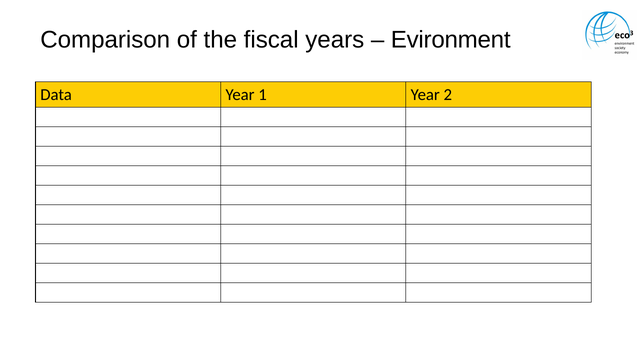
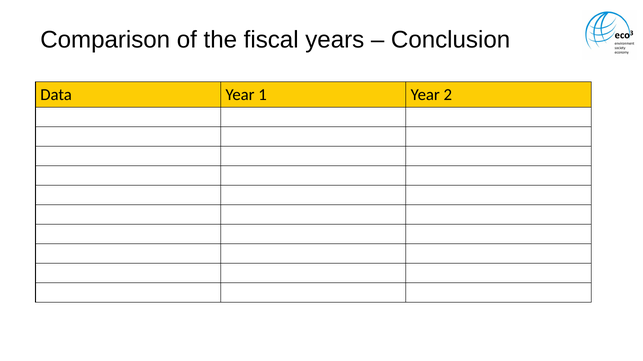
Evironment: Evironment -> Conclusion (451, 40)
